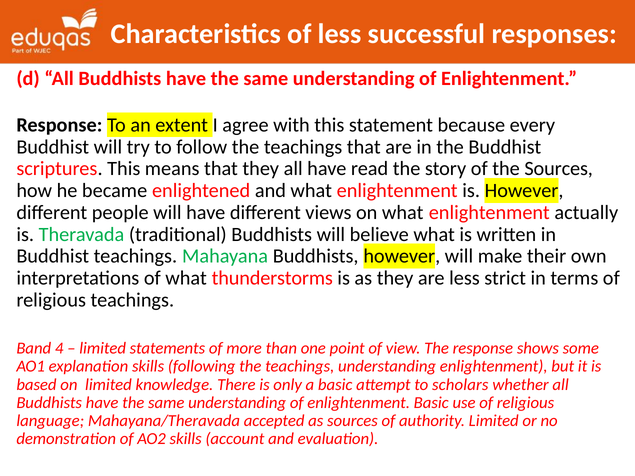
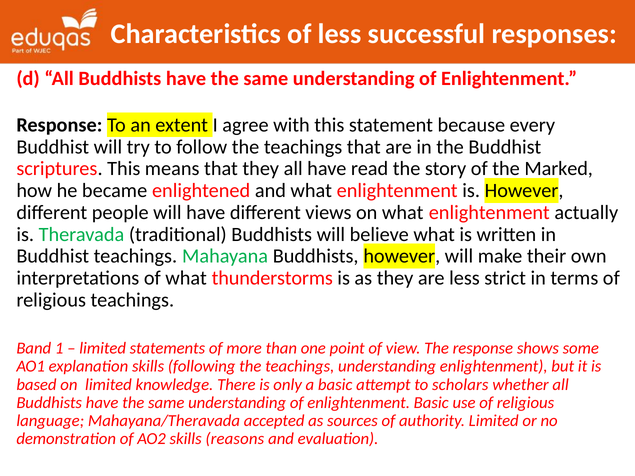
Sources: Sources -> Marked (559, 169)
4: 4 -> 1 (59, 349)
account: account -> reasons (235, 439)
